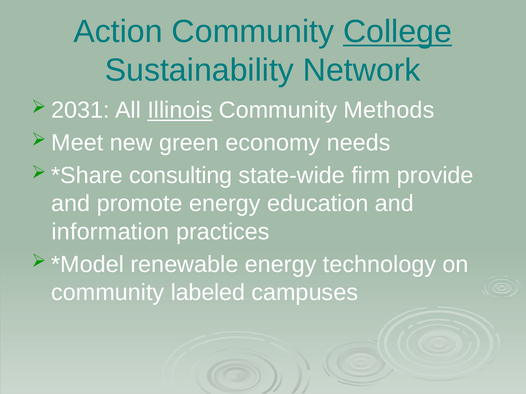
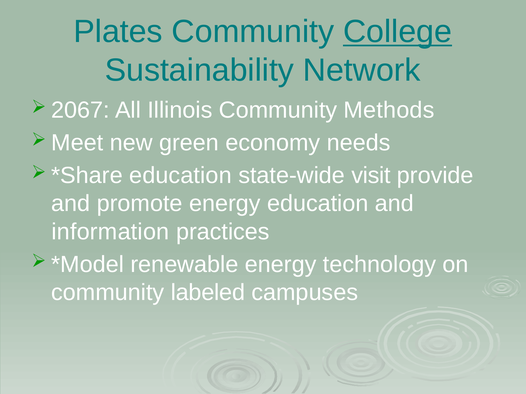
Action: Action -> Plates (118, 32)
2031: 2031 -> 2067 (81, 110)
Illinois underline: present -> none (180, 110)
consulting: consulting -> education (180, 176)
firm: firm -> visit (371, 176)
